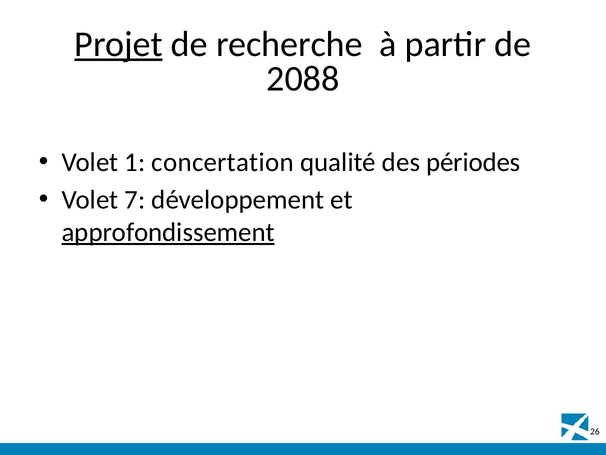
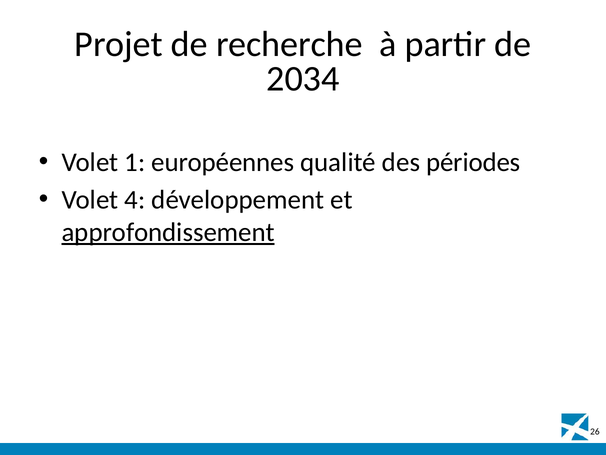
Projet underline: present -> none (119, 44)
2088: 2088 -> 2034 (303, 79)
concertation: concertation -> européennes (223, 162)
7: 7 -> 4 (135, 200)
